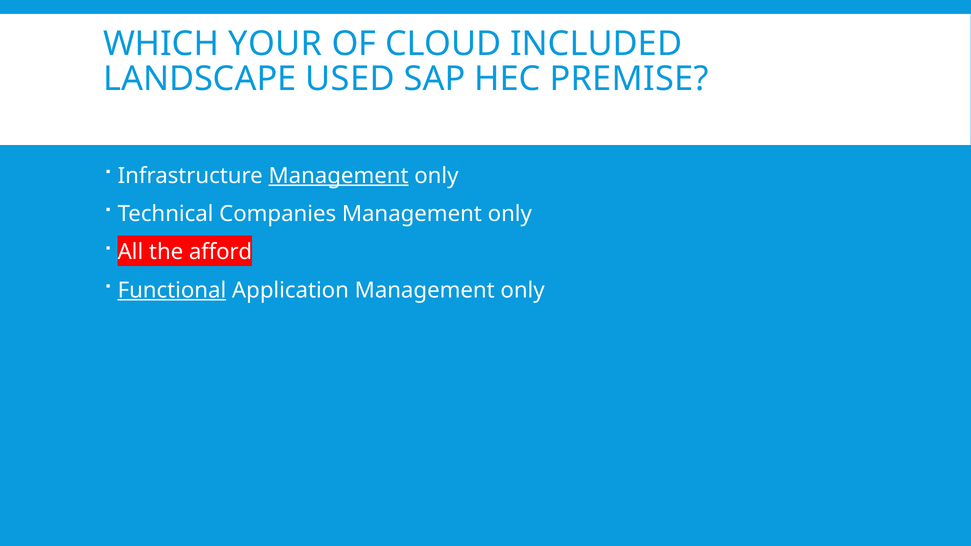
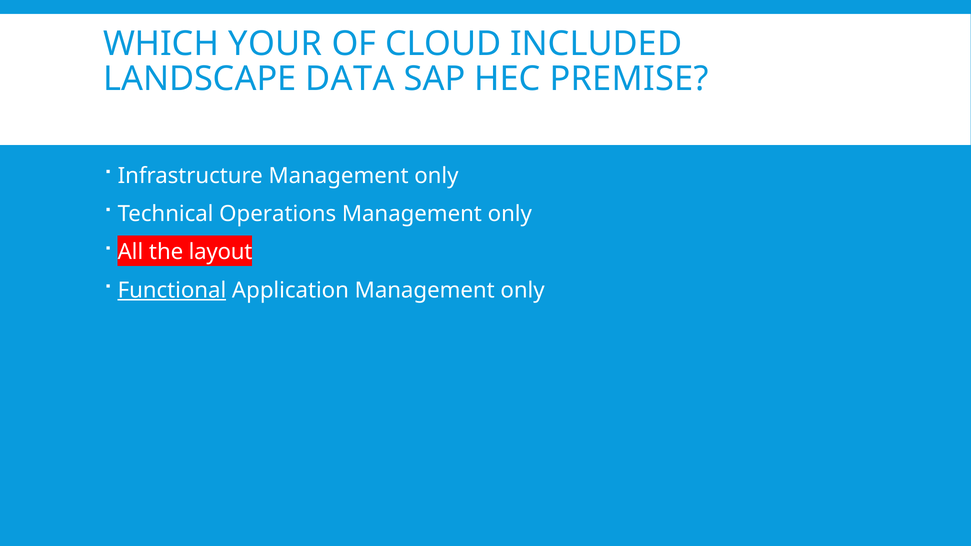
USED: USED -> DATA (350, 79)
Management underline: present -> none (339, 176)
Companies: Companies -> Operations (278, 214)
afford: afford -> layout (221, 252)
